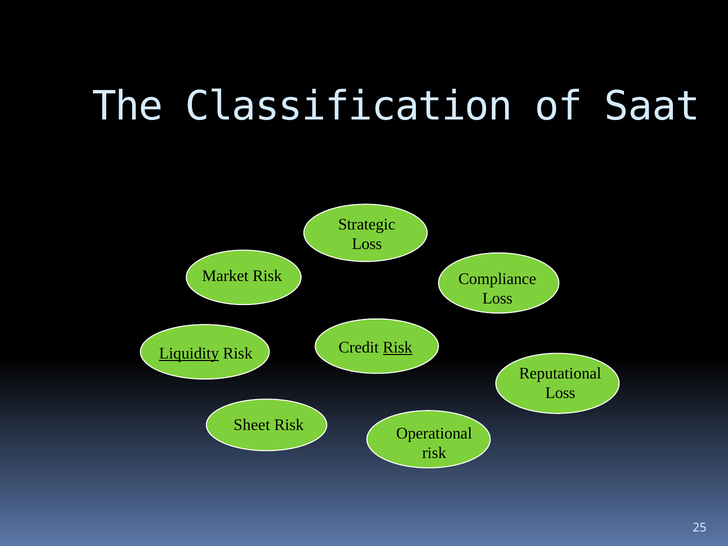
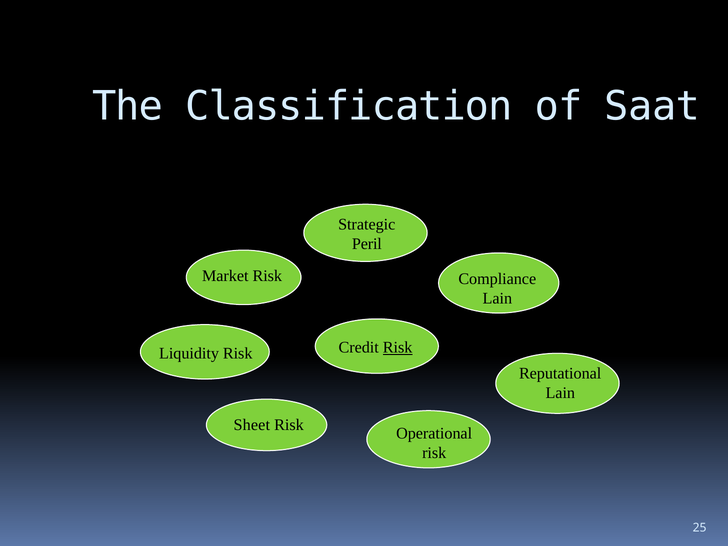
Loss: Loss -> Peril (367, 244)
Loss: Loss -> Lain (497, 298)
Liquidity underline: present -> none (189, 353)
Loss: Loss -> Lain (560, 393)
